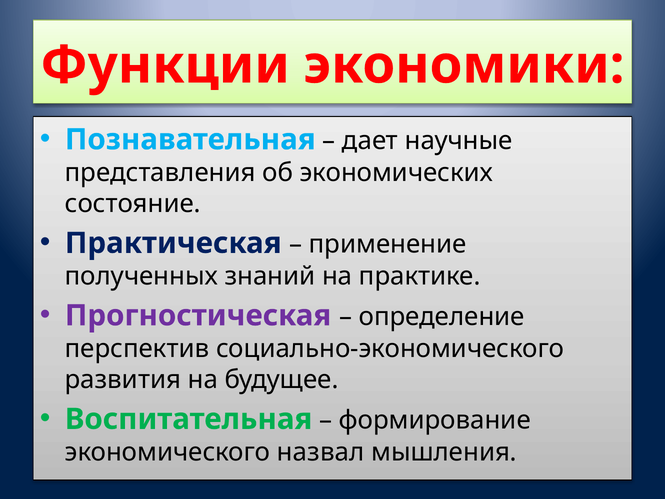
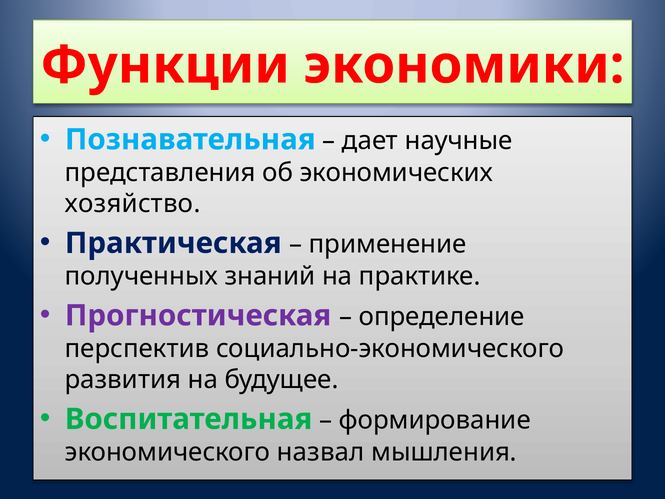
состояние: состояние -> хозяйство (133, 204)
